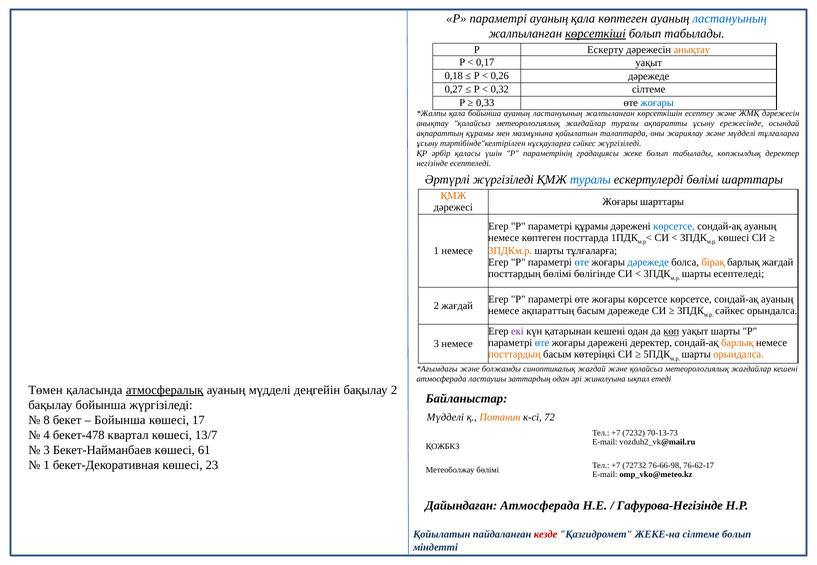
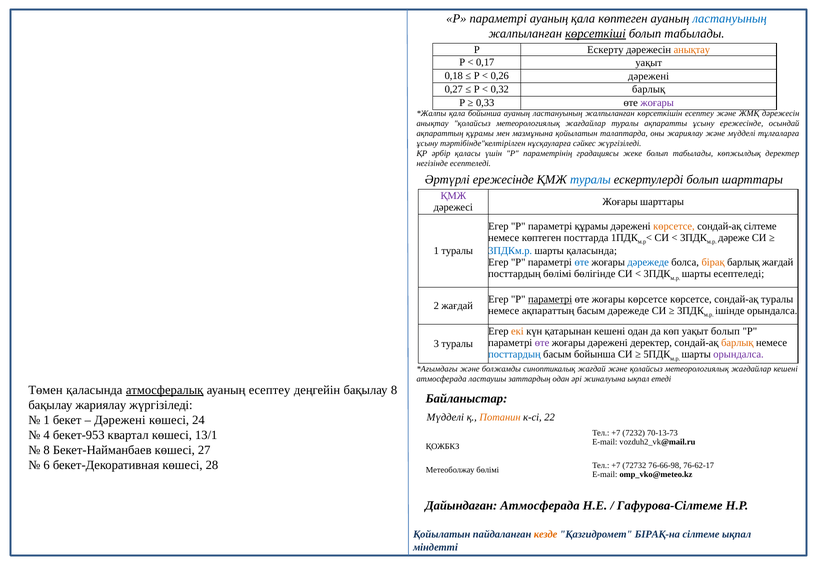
0,26 дәрежеде: дәрежеде -> дәрежені (649, 76)
0,32 сілтеме: сілтеме -> барлық (649, 90)
жоғары colour: blue -> purple (657, 103)
Әртүрлі жүргізіледі: жүргізіледі -> ережесінде (503, 180)
ескертулерді бөлімі: бөлімі -> болып (703, 180)
ҚМЖ colour: orange -> purple (453, 196)
көрсетсе colour: blue -> orange (674, 226)
ауаның: ауаның -> сілтеме (760, 226)
көшесі: көшесі -> дәреже (734, 238)
1 немесе: немесе -> туралы (457, 251)
3ПДКм.р colour: orange -> blue (510, 251)
шарты тұлғаларға: тұлғаларға -> қаласында (592, 251)
параметрі underline: none -> present (550, 299)
ауаның: ауаның -> туралы (777, 299)
сәйкес: сәйкес -> ішінде (730, 311)
екі colour: purple -> orange (517, 332)
көп underline: present -> none (671, 332)
уақыт шарты: шарты -> болып (725, 332)
өте colour: blue -> purple (542, 343)
3 немесе: немесе -> туралы (457, 344)
посттардың colour: orange -> blue (514, 355)
басым көтеріңкі: көтеріңкі -> бойынша (595, 355)
орындалса colour: orange -> purple (739, 355)
ауаның мүдделі: мүдделі -> есептеу (270, 390)
бақылау 2: 2 -> 8 (394, 390)
бақылау бойынша: бойынша -> жариялау (101, 406)
72: 72 -> 22 (550, 418)
8: 8 -> 1 (47, 421)
Бойынша: Бойынша -> Дәрежені (120, 421)
17: 17 -> 24 (198, 421)
бекет-478: бекет-478 -> бекет-953 (79, 436)
13/7: 13/7 -> 13/1 (206, 436)
3: 3 -> 8 (47, 451)
61: 61 -> 27 (204, 451)
1: 1 -> 6 (47, 466)
23: 23 -> 28 (212, 466)
Гафурова-Негізінде: Гафурова-Негізінде -> Гафурова-Сілтеме (670, 506)
кезде colour: red -> orange (546, 535)
ЖЕКЕ-на: ЖЕКЕ-на -> БІРАҚ-на (657, 535)
сілтеме болып: болып -> ықпал (737, 535)
